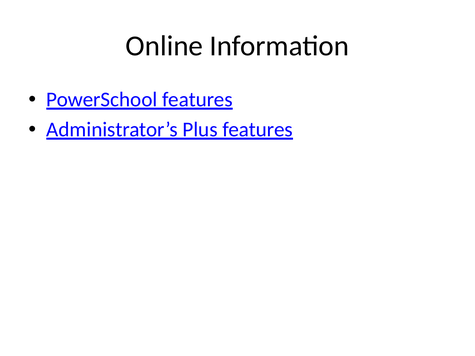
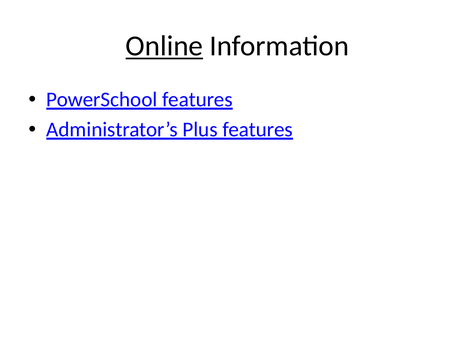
Online underline: none -> present (164, 46)
